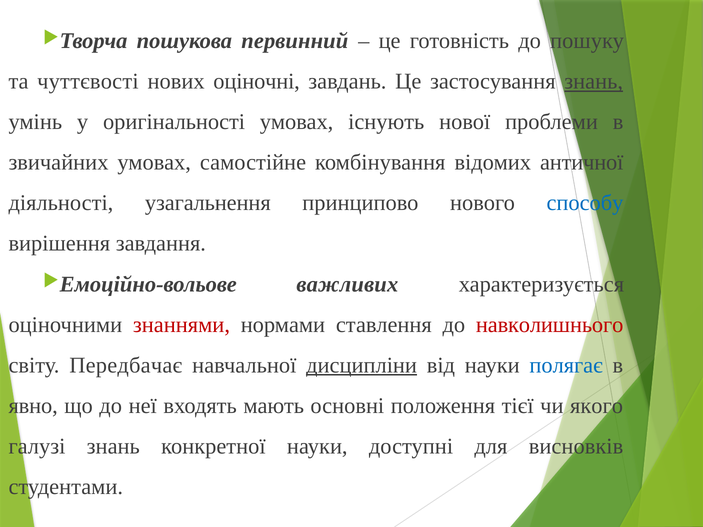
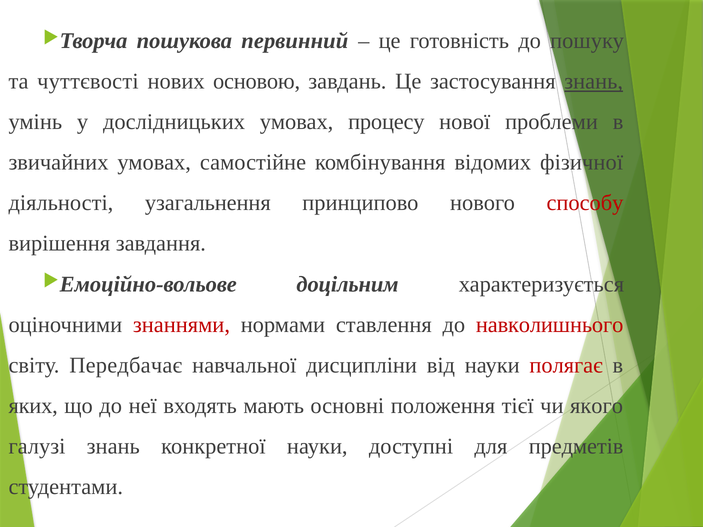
оціночні: оціночні -> основою (257, 82)
оригінальності: оригінальності -> дослідницьких (174, 122)
існують: існують -> процесу (386, 122)
античної: античної -> фізичної (582, 163)
способу colour: blue -> red (585, 203)
важливих: важливих -> доцільним (348, 284)
дисципліни underline: present -> none (362, 365)
полягає colour: blue -> red (566, 365)
явно: явно -> яких (33, 406)
висновків: висновків -> предметів (576, 446)
